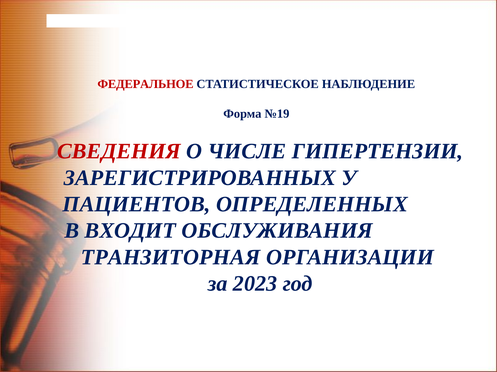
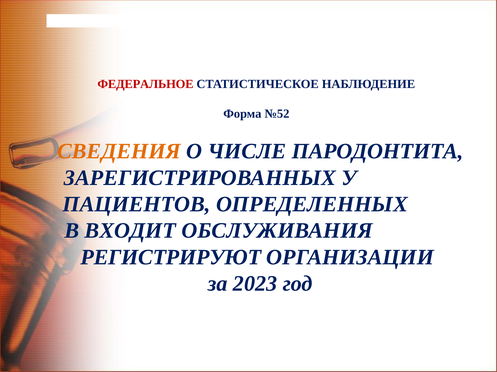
№19: №19 -> №52 (277, 114)
СВЕДЕНИЯ colour: red -> orange (119, 152)
ГИПЕРТЕНЗИИ: ГИПЕРТЕНЗИИ -> ПАРОДОНТИТА (378, 152)
ТРАНЗИТОРНАЯ: ТРАНЗИТОРНАЯ -> РЕГИСТРИРУЮТ (171, 258)
